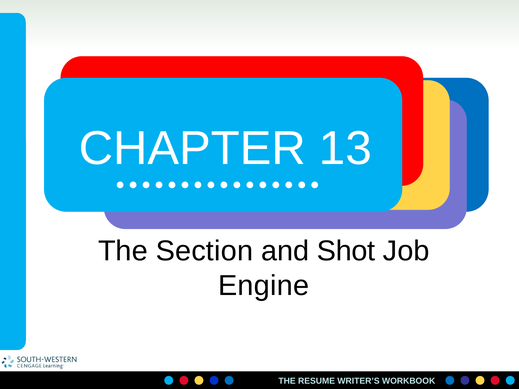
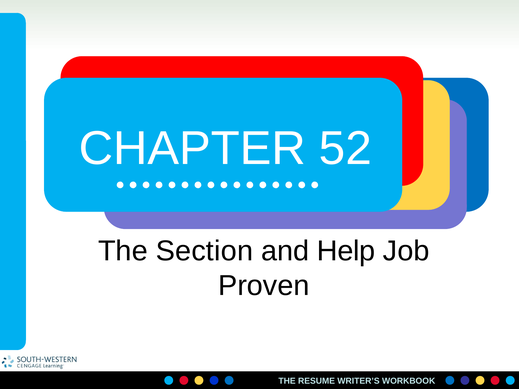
13: 13 -> 52 (345, 148)
Shot: Shot -> Help (346, 251)
Engine: Engine -> Proven (264, 286)
